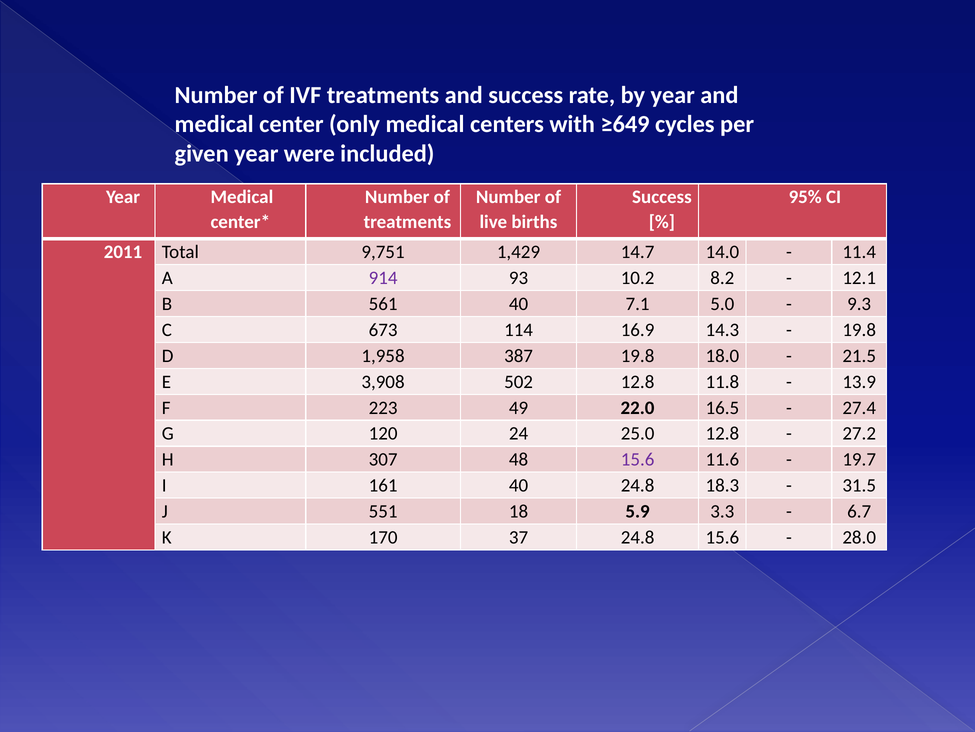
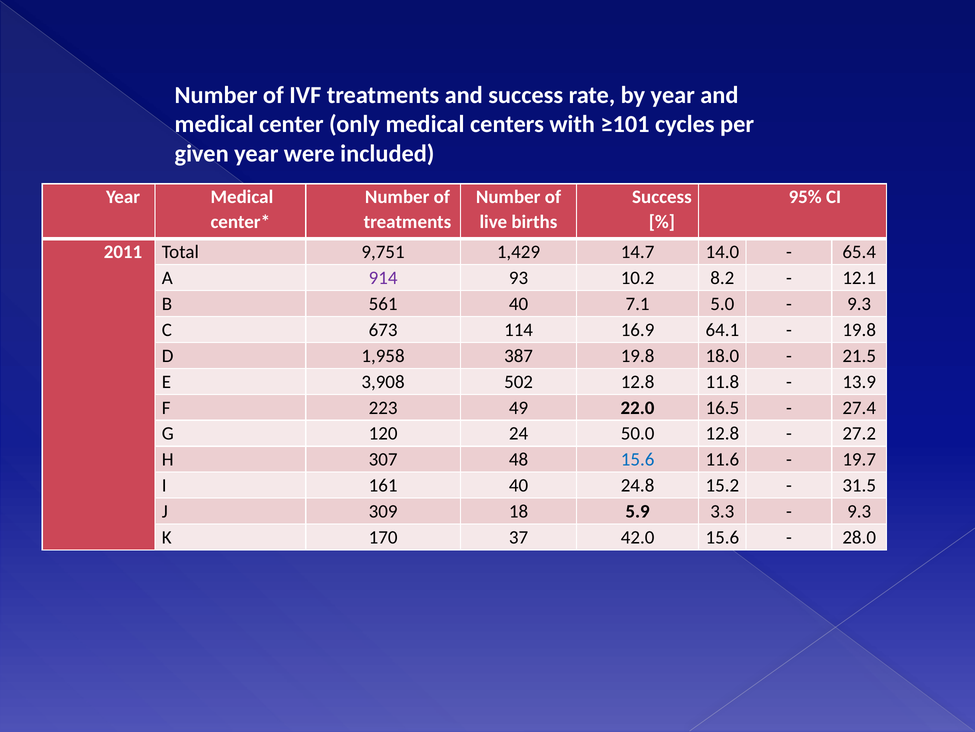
≥649: ≥649 -> ≥101 (625, 124)
11.4: 11.4 -> 65.4 (859, 252)
14.3: 14.3 -> 64.1 (722, 330)
25.0: 25.0 -> 50.0 (638, 433)
15.6 colour: purple -> blue (638, 459)
18.3: 18.3 -> 15.2 (722, 485)
551: 551 -> 309 (383, 511)
6.7: 6.7 -> 9.3 (859, 511)
37 24.8: 24.8 -> 42.0 (638, 537)
